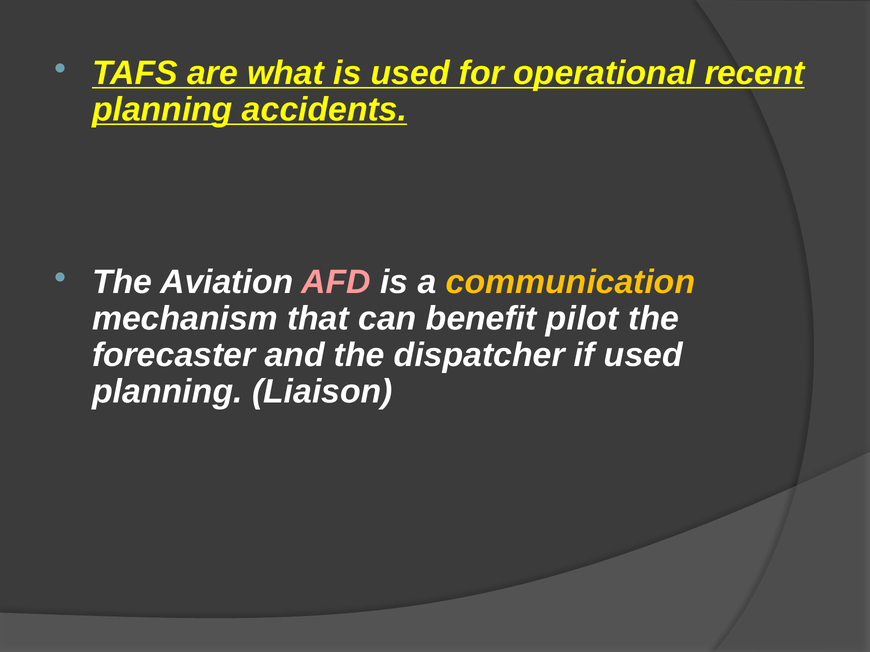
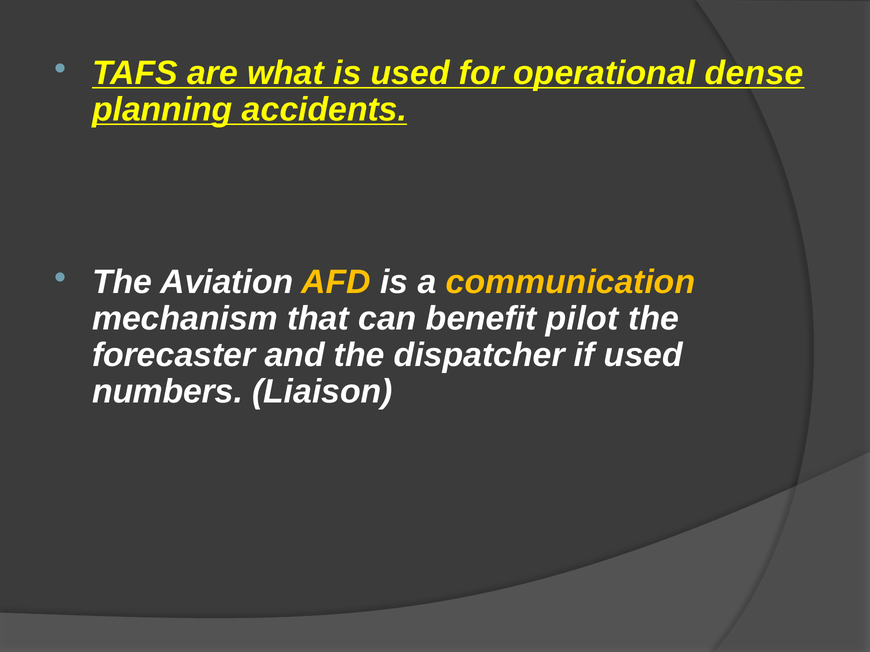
recent: recent -> dense (754, 73)
AFD colour: pink -> yellow (336, 282)
planning: planning -> numbers (167, 392)
